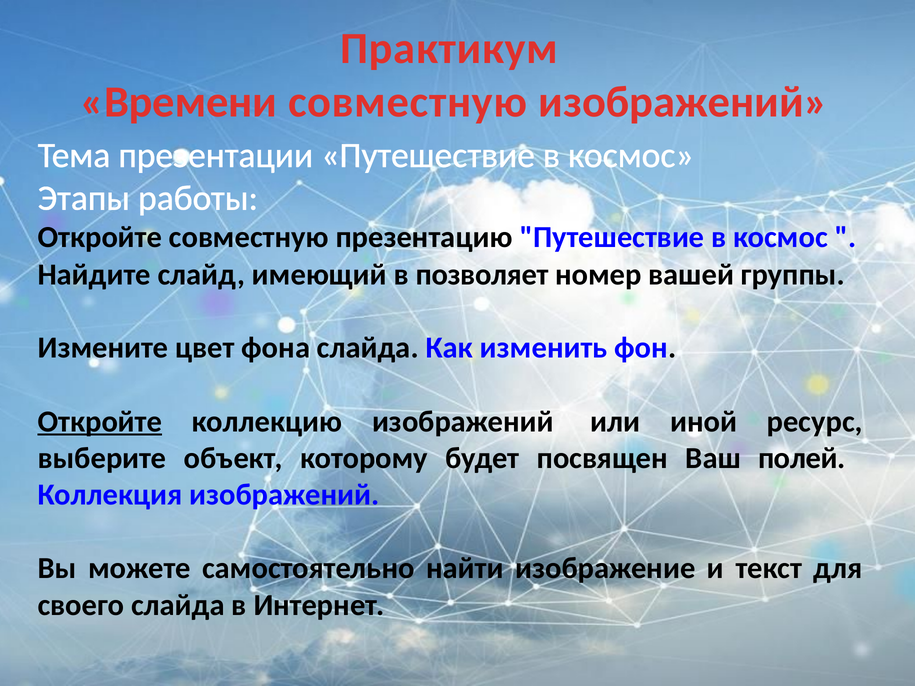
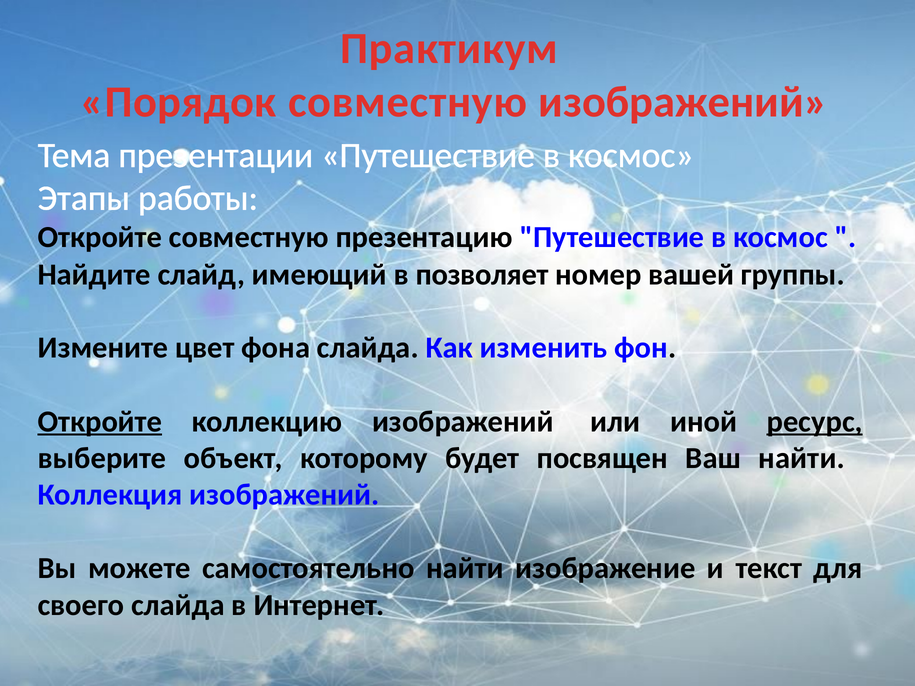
Времени: Времени -> Порядок (178, 102)
ресурс underline: none -> present (815, 422)
Ваш полей: полей -> найти (802, 458)
